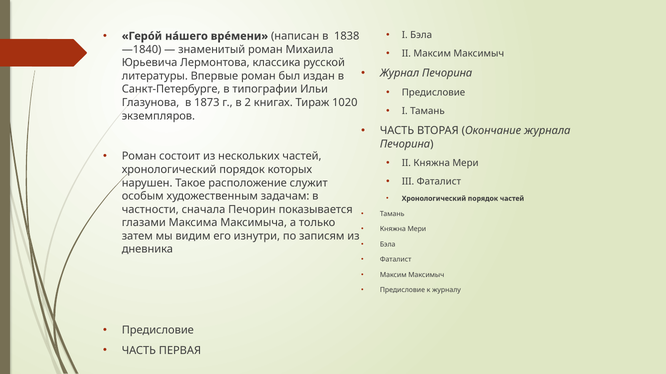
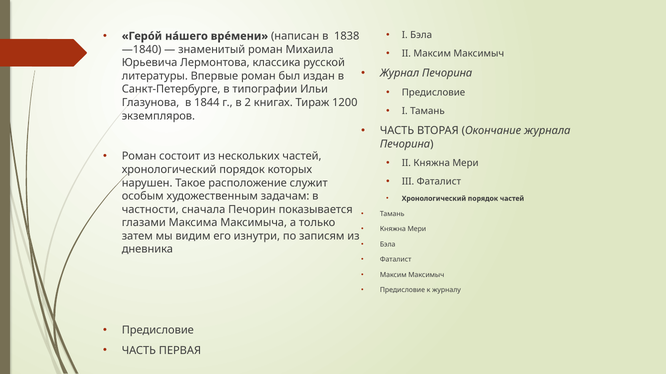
1873: 1873 -> 1844 (207, 103)
1020: 1020 -> 1200 (345, 103)
